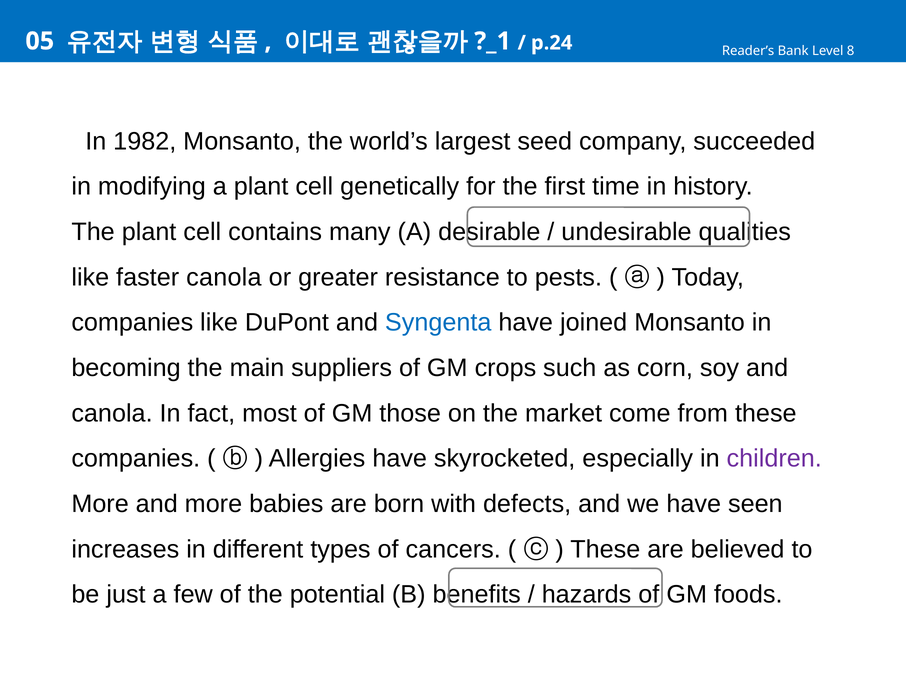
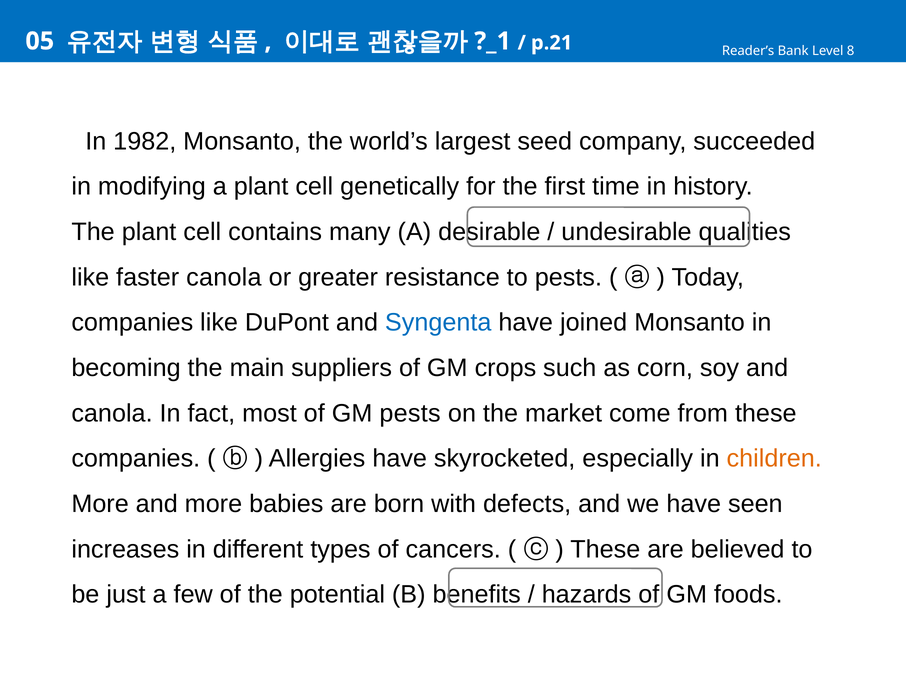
p.24: p.24 -> p.21 (552, 43)
GM those: those -> pests (410, 413)
children colour: purple -> orange (774, 458)
